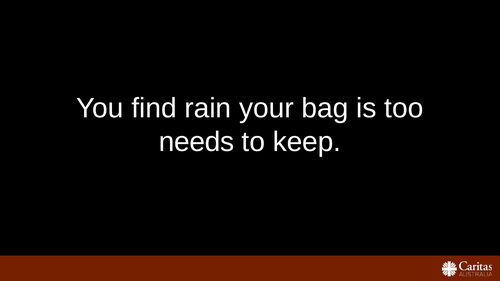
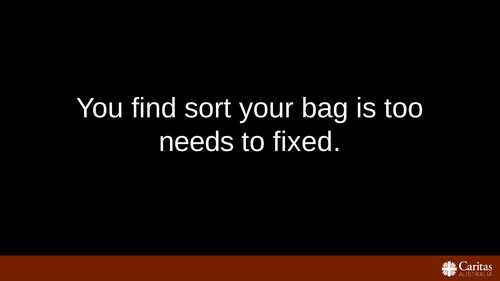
rain: rain -> sort (208, 108)
keep: keep -> fixed (307, 142)
